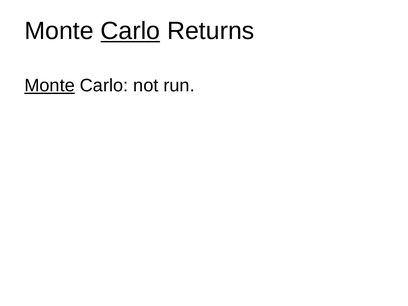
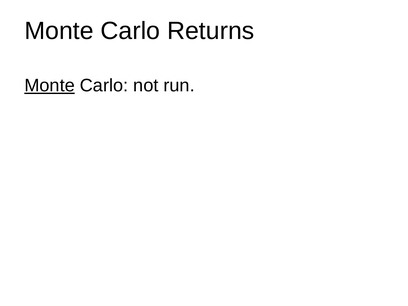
Carlo underline: present -> none (130, 31)
